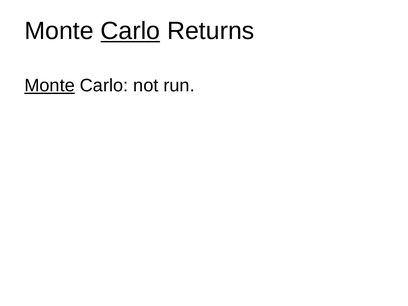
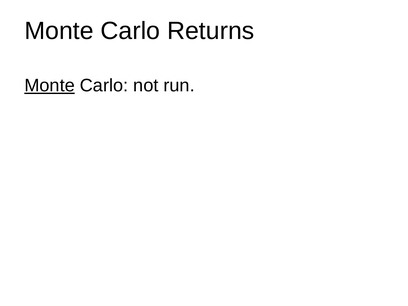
Carlo underline: present -> none (130, 31)
